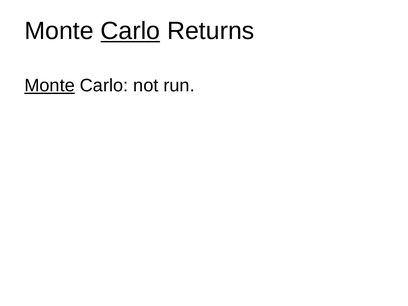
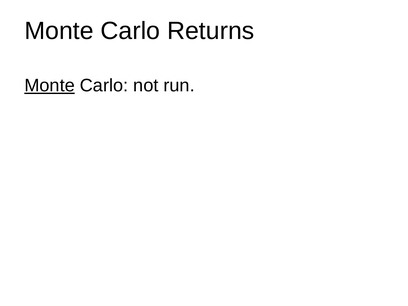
Carlo underline: present -> none (130, 31)
